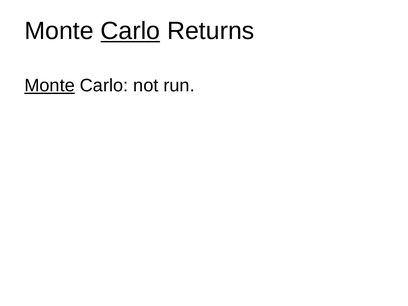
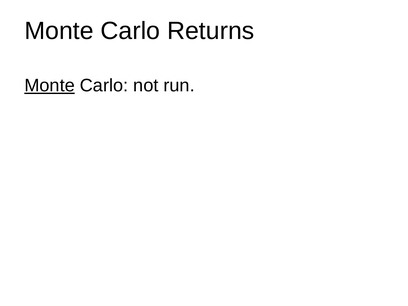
Carlo underline: present -> none (130, 31)
